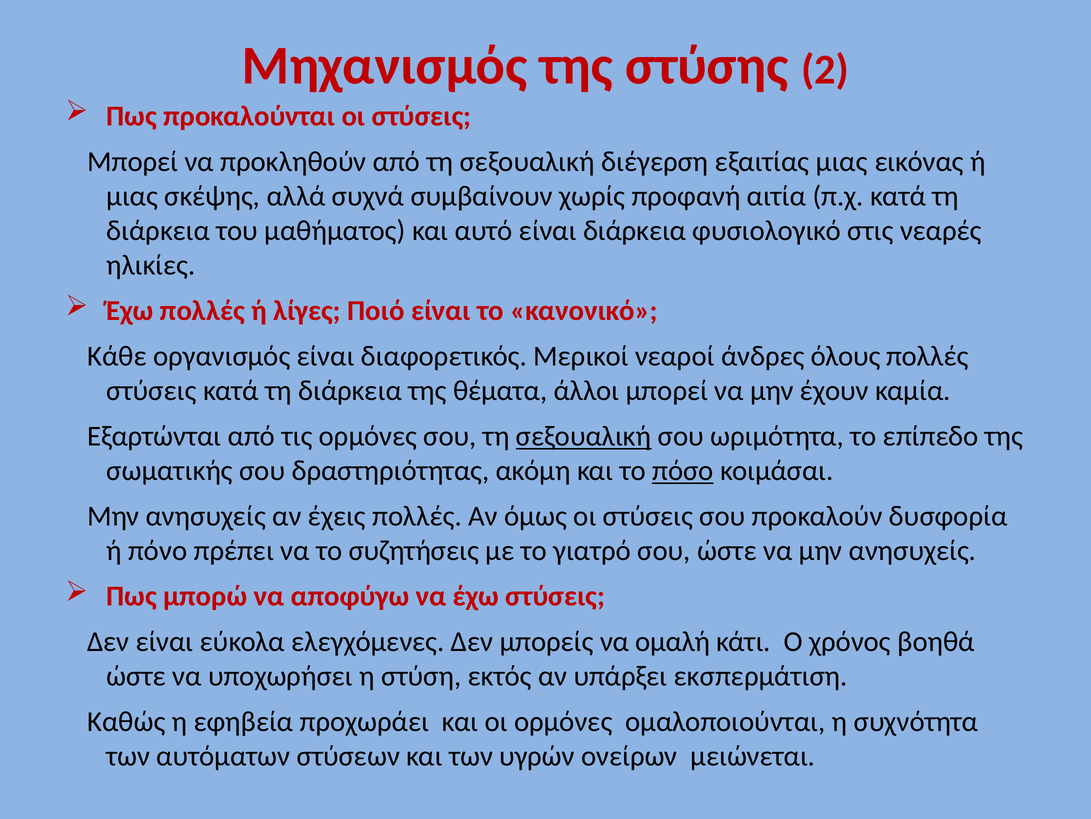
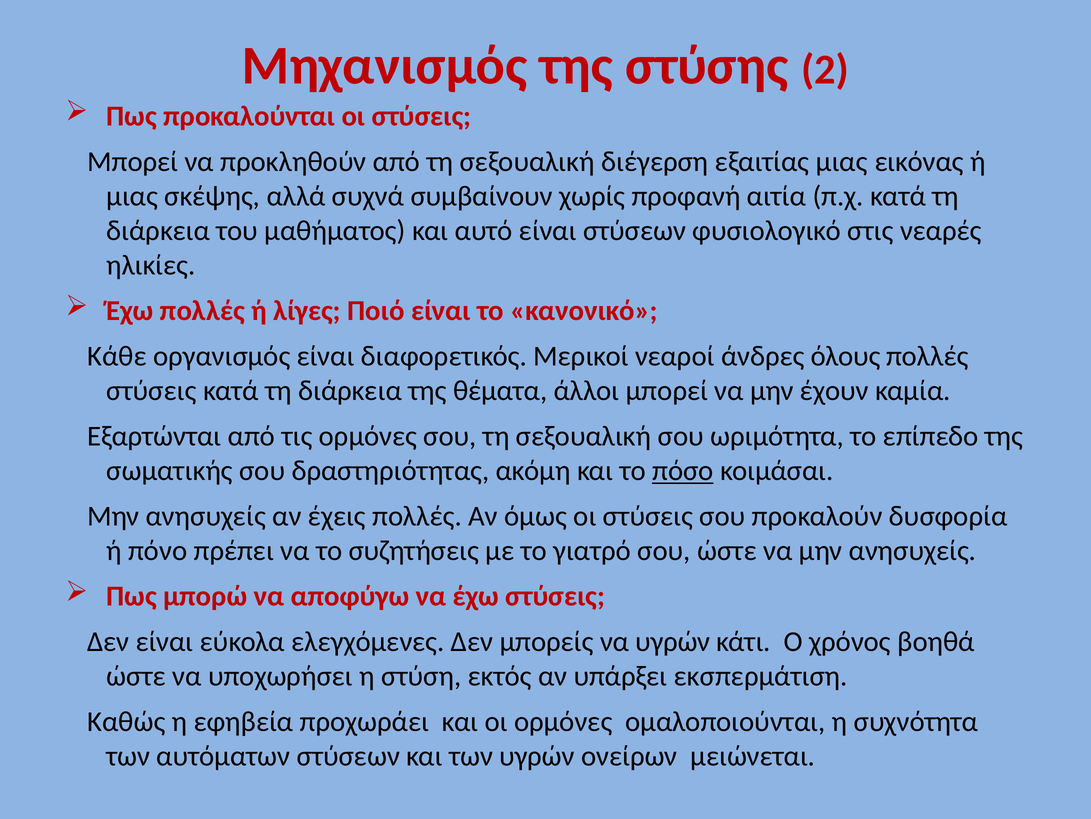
είναι διάρκεια: διάρκεια -> στύσεων (635, 230)
σεξουαλική underline: present -> none (584, 436)
να ομαλή: ομαλή -> υγρών (673, 641)
